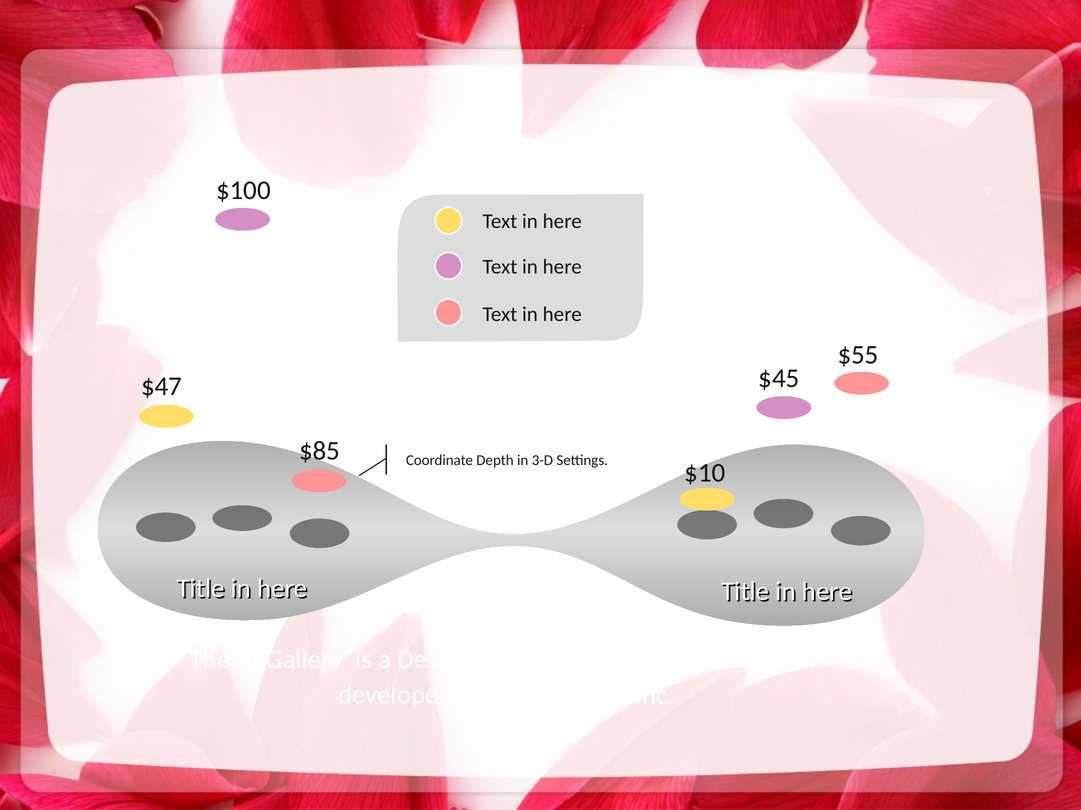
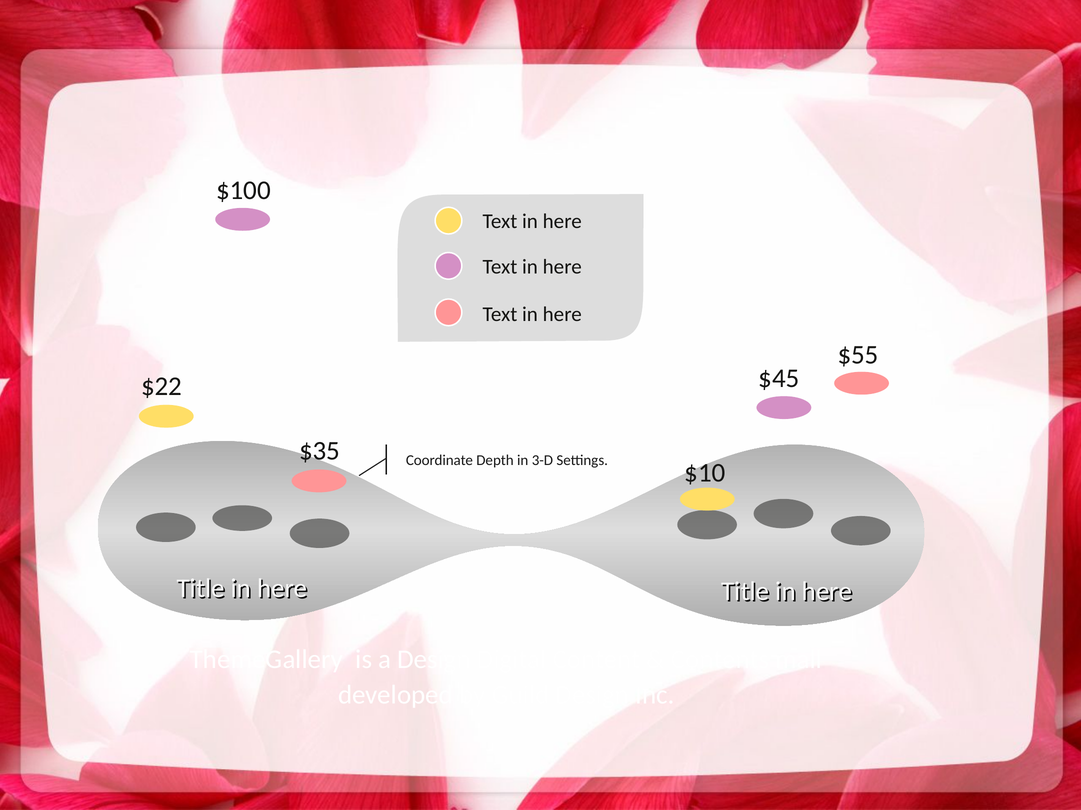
$47: $47 -> $22 (162, 387)
$85: $85 -> $35 (320, 451)
